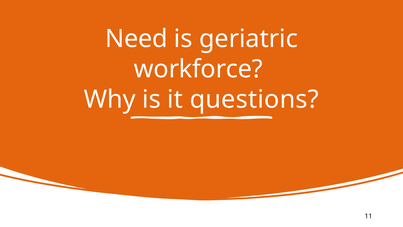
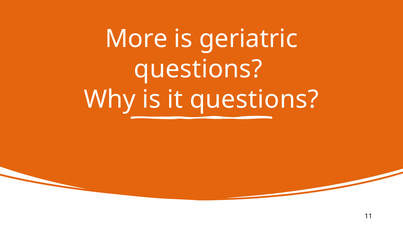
Need: Need -> More (136, 39)
workforce: workforce -> questions (198, 69)
